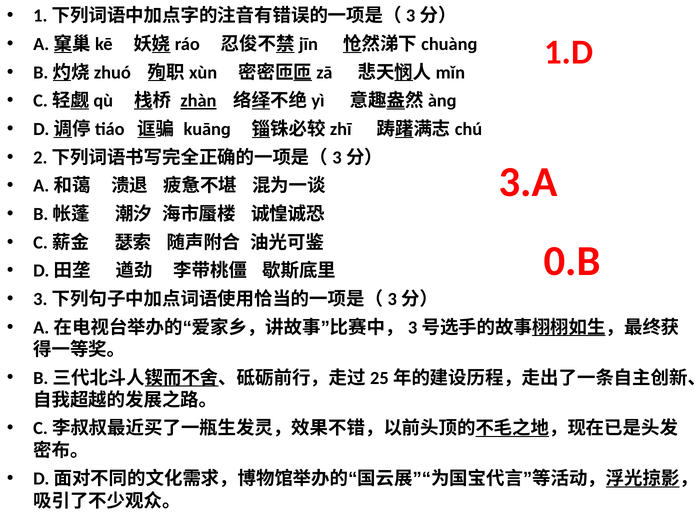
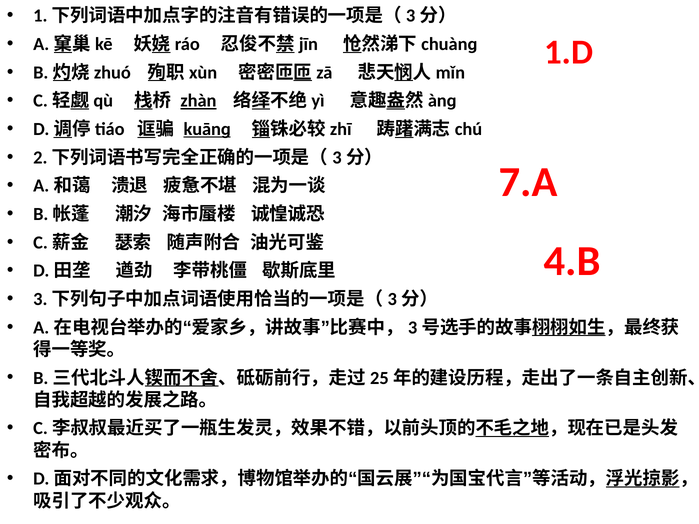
kuānɡ underline: none -> present (207, 129)
3.A: 3.A -> 7.A (528, 182)
0.B: 0.B -> 4.B (572, 261)
